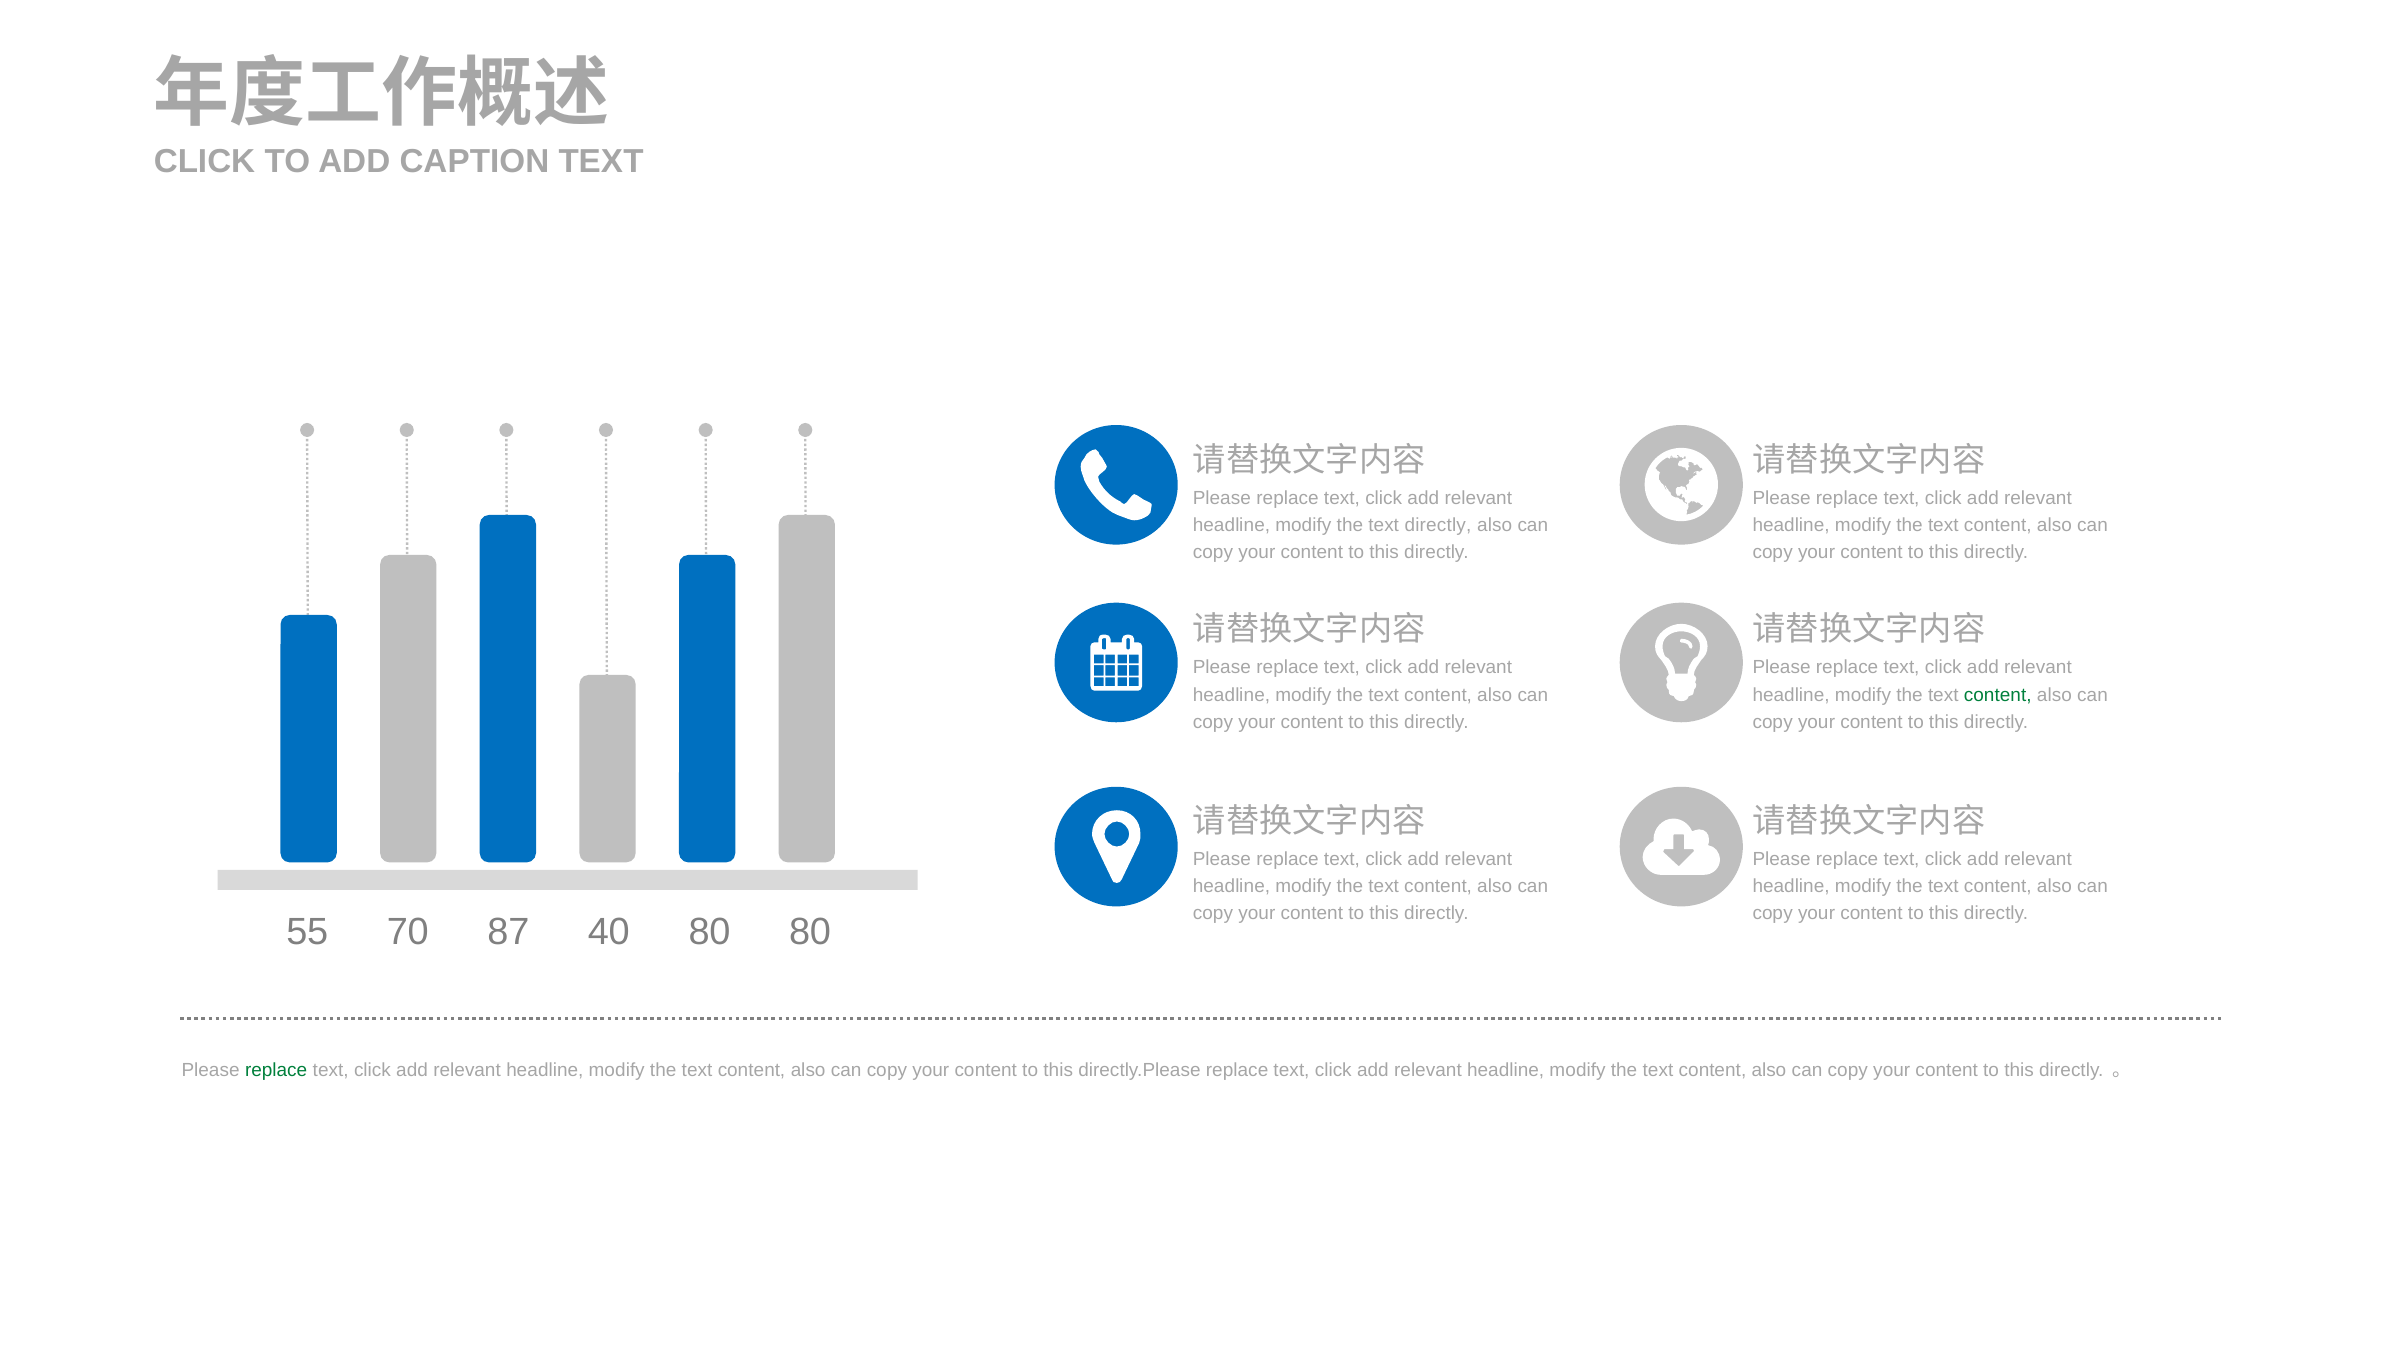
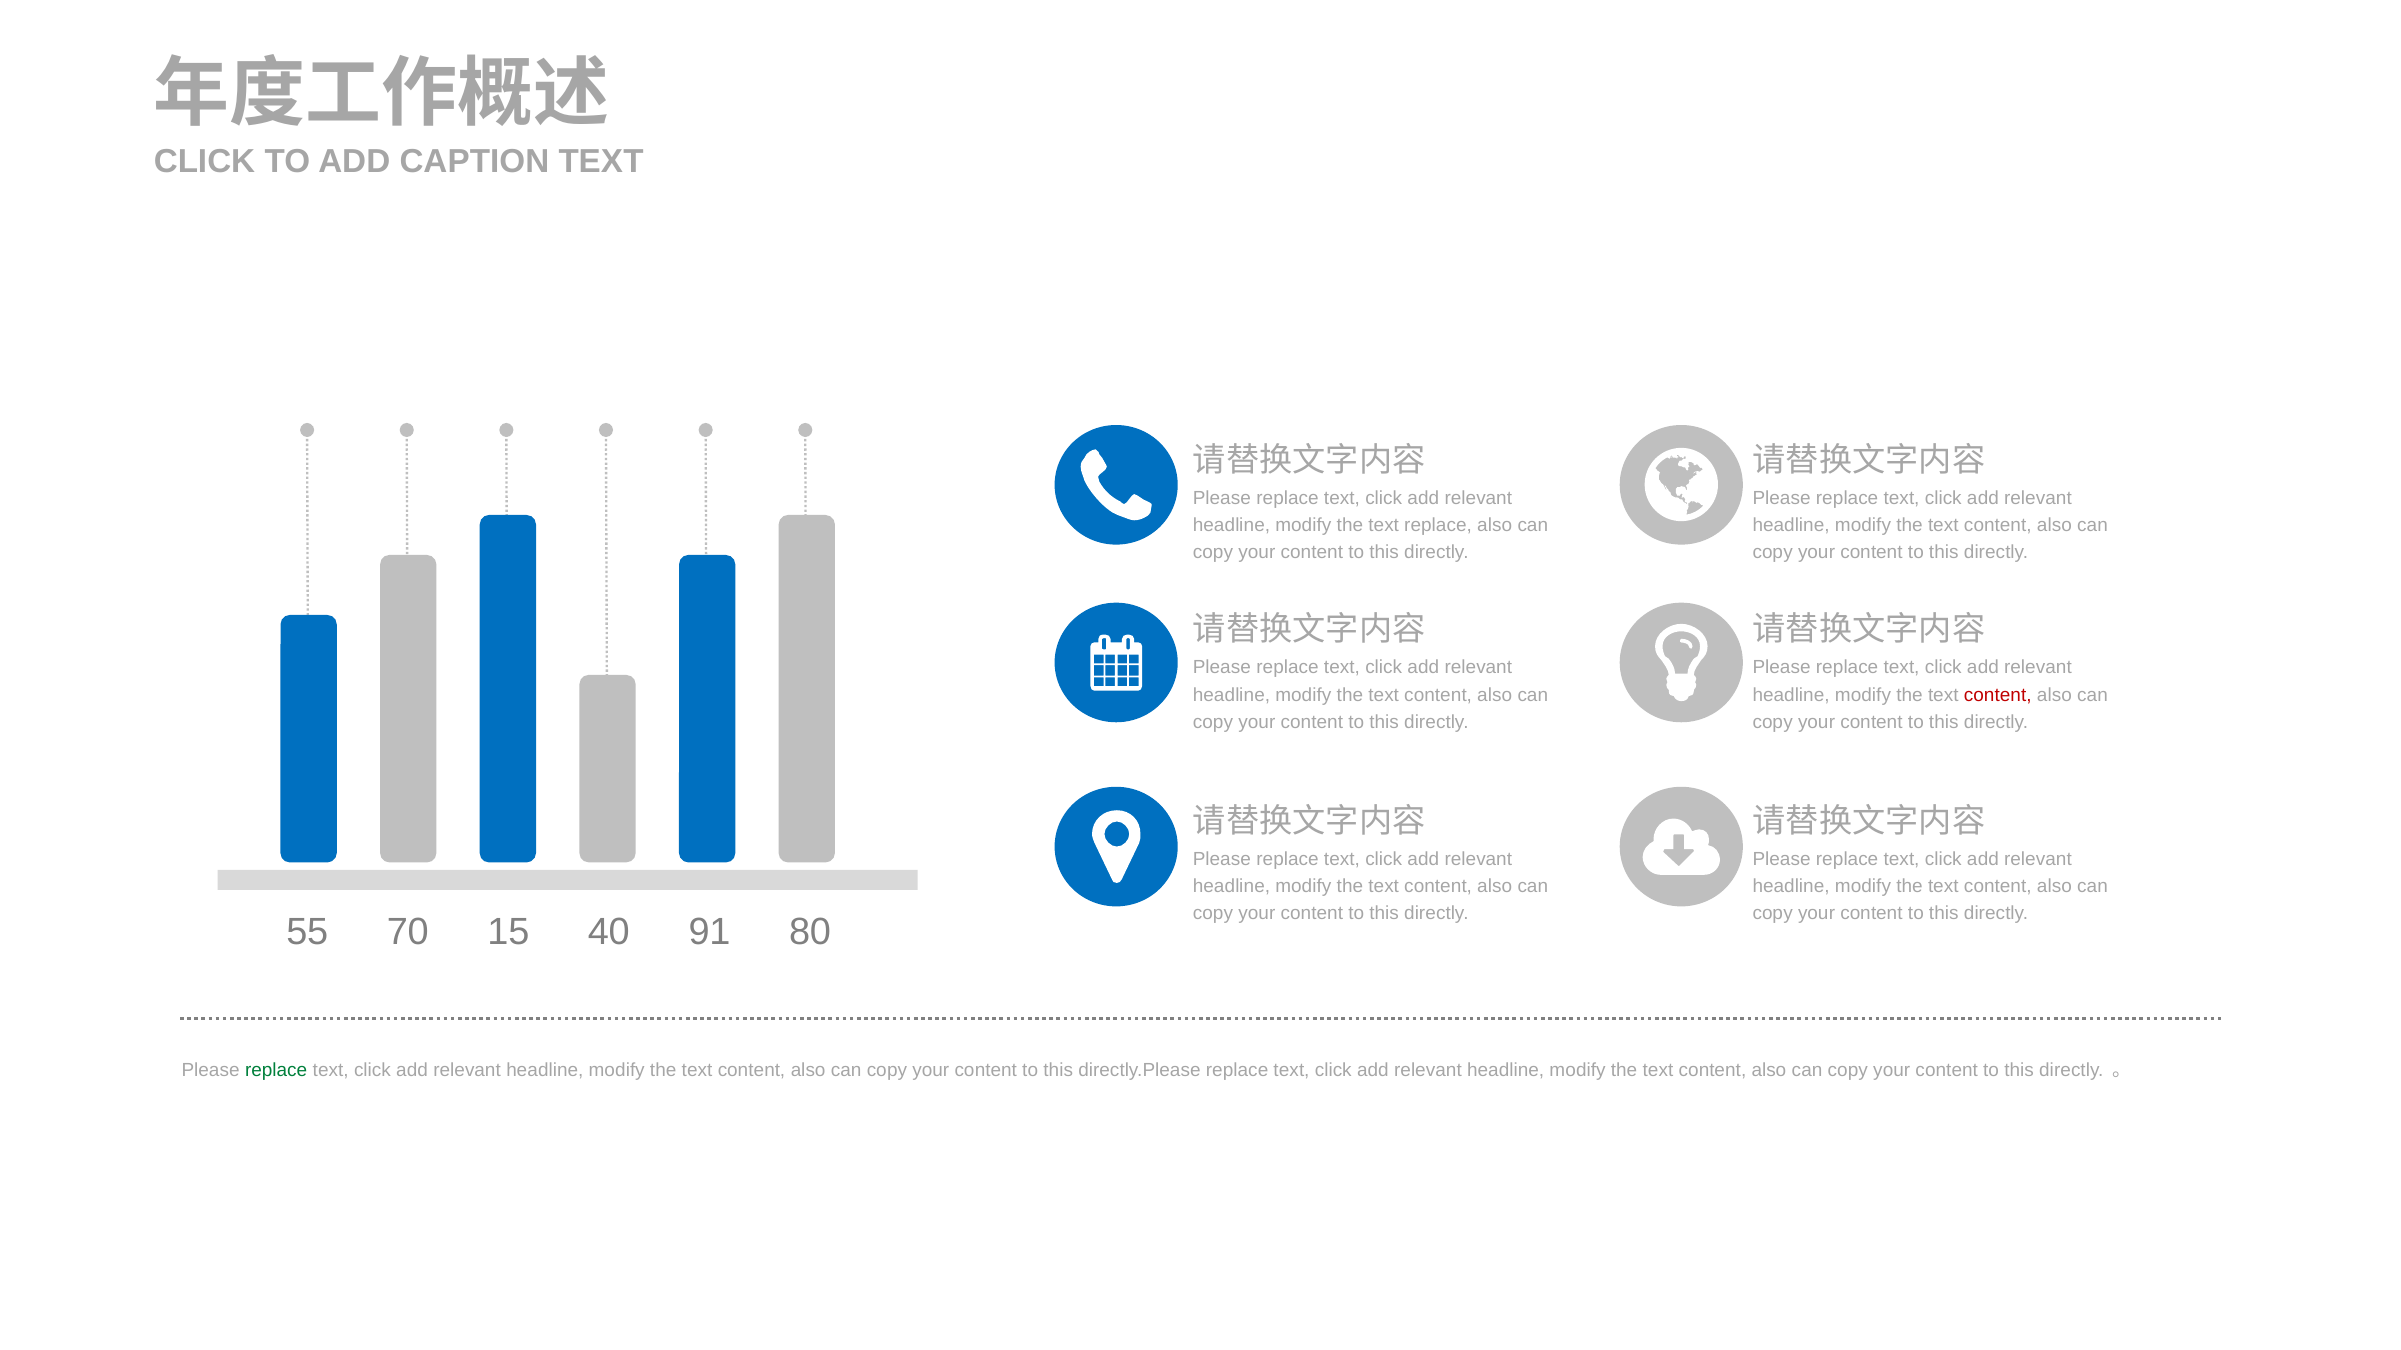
text directly: directly -> replace (1438, 526)
content colour: green -> red (1998, 695)
87: 87 -> 15 (508, 933)
40 80: 80 -> 91 (710, 933)
